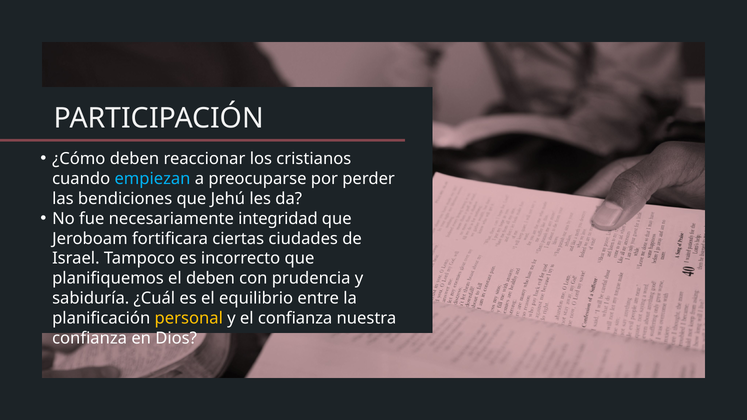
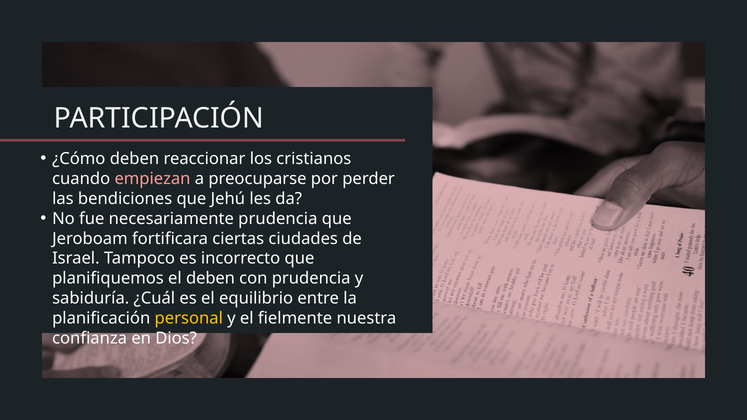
empiezan colour: light blue -> pink (153, 179)
necesariamente integridad: integridad -> prudencia (278, 219)
el confianza: confianza -> fielmente (295, 318)
